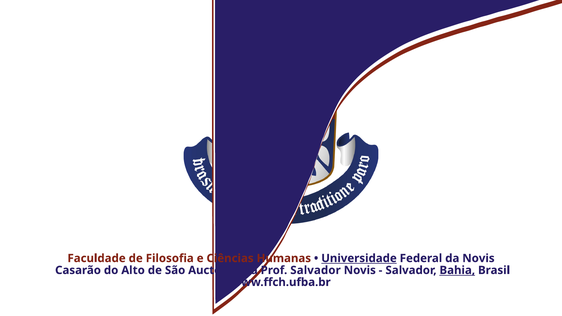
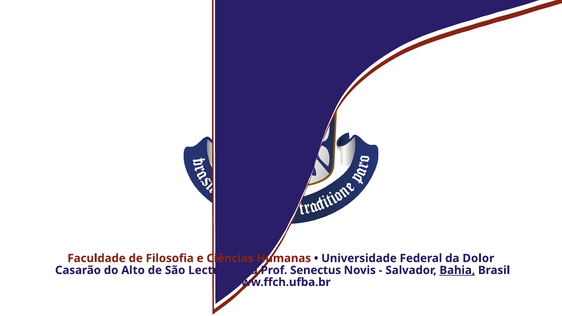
Universidade underline: present -> none (359, 258)
da Novis: Novis -> Dolor (478, 258)
Auctor: Auctor -> Lectus (207, 270)
Prof Salvador: Salvador -> Senectus (316, 270)
